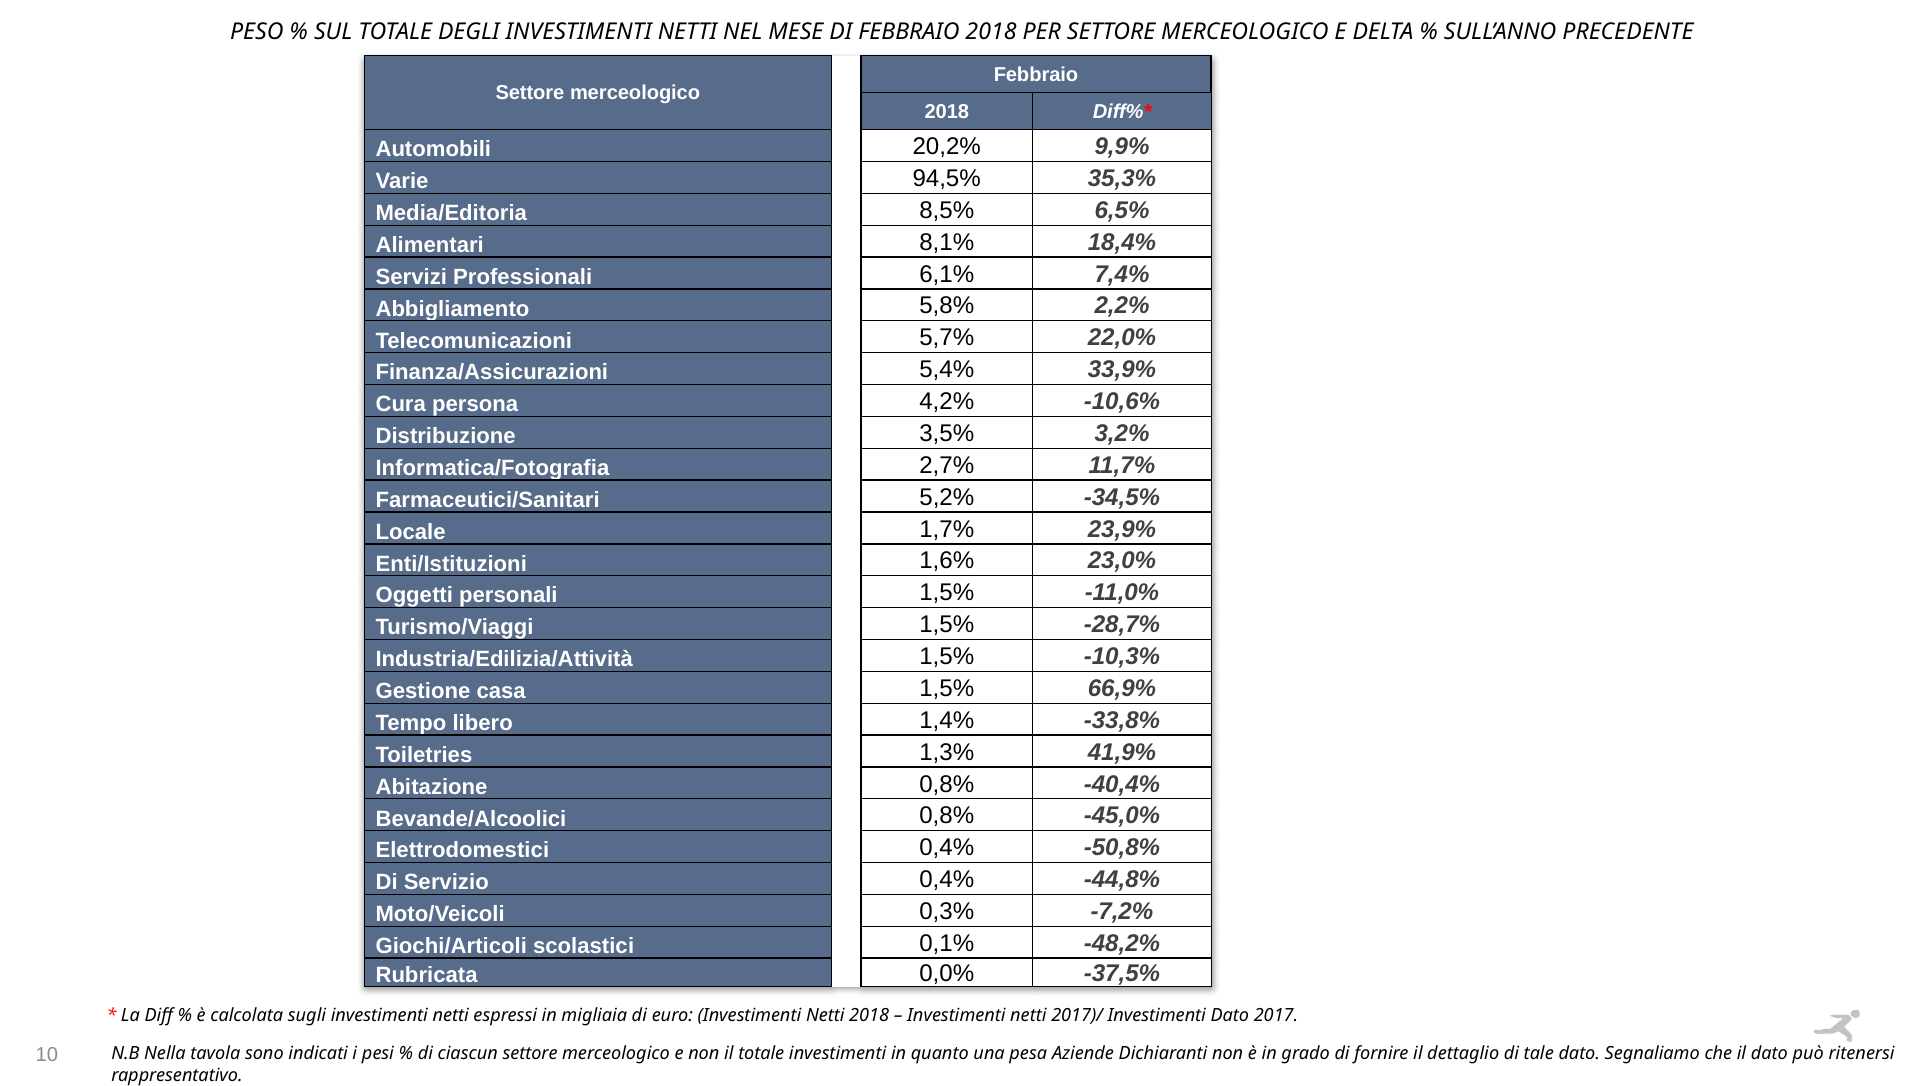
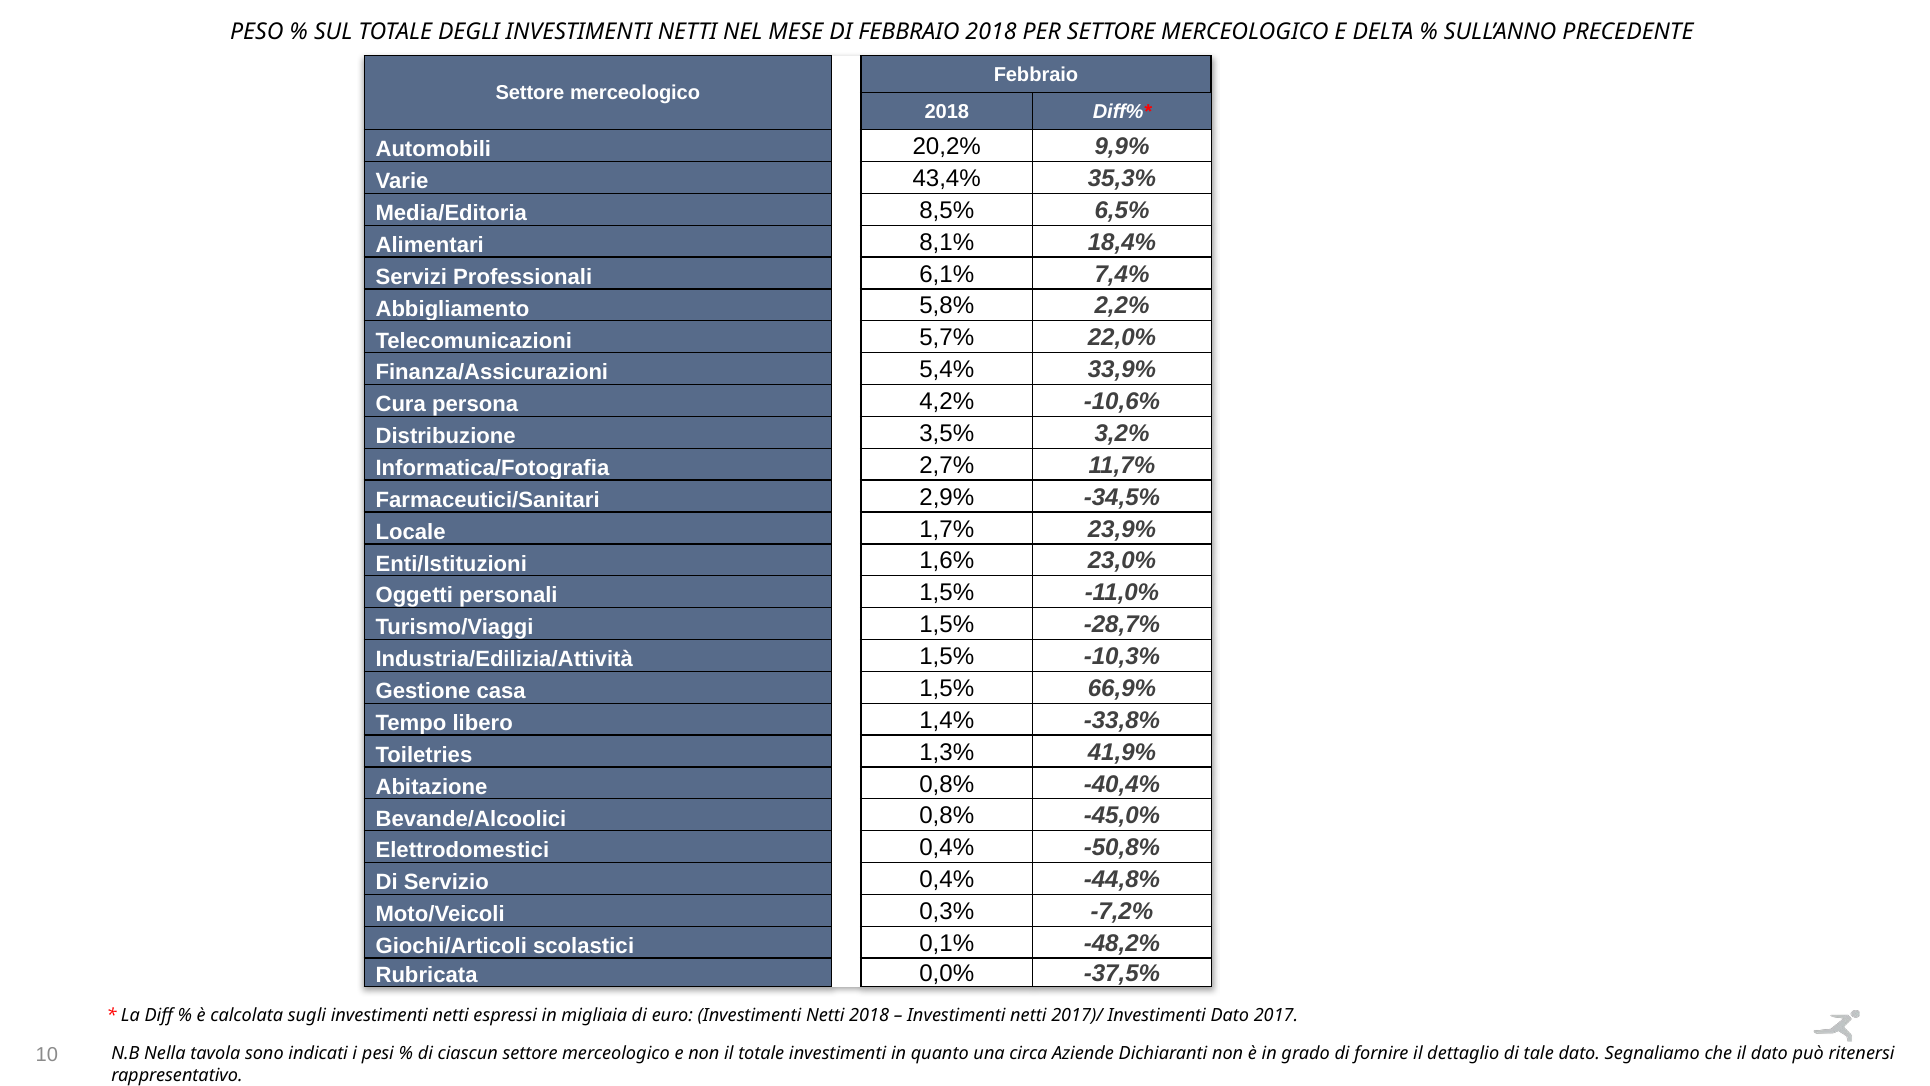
94,5%: 94,5% -> 43,4% (947, 179)
5,2%: 5,2% -> 2,9% (947, 497)
pesa: pesa -> circa (1028, 1053)
